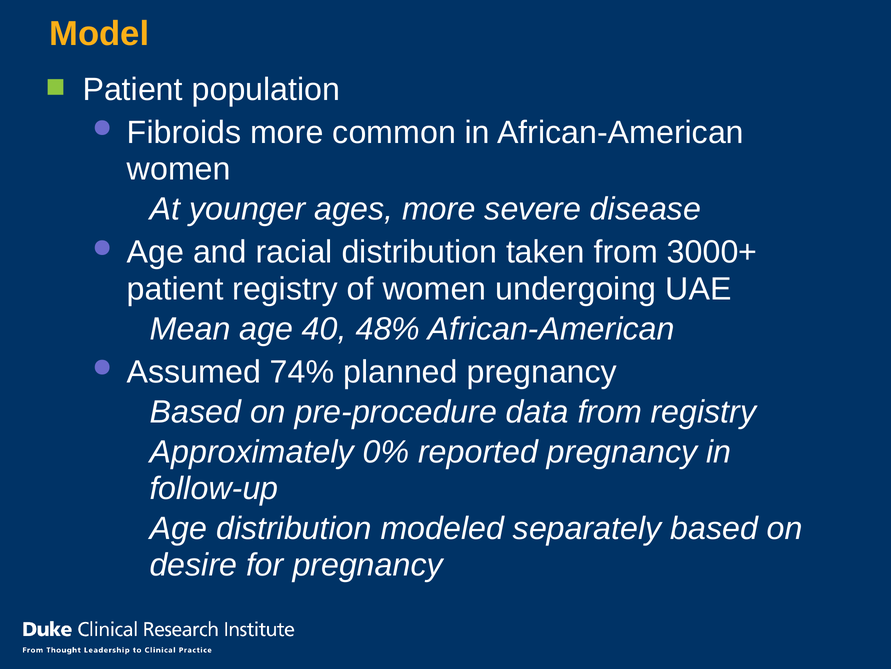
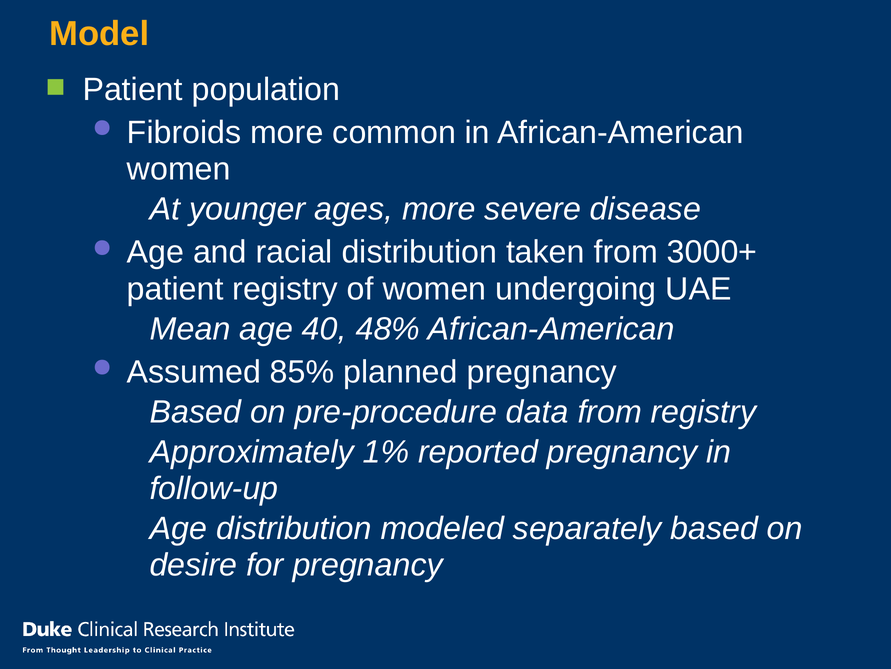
74%: 74% -> 85% (302, 372)
0%: 0% -> 1% (386, 451)
